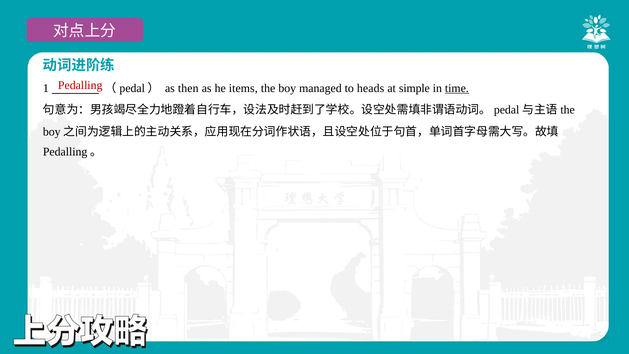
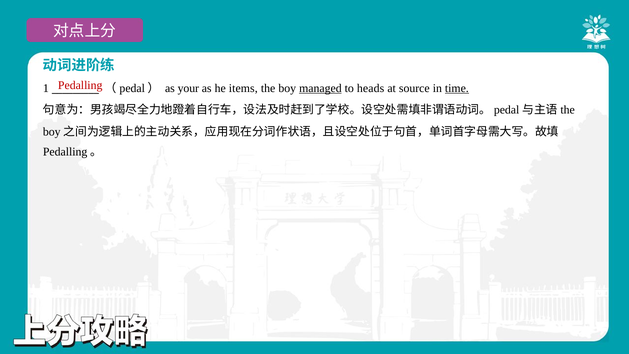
then: then -> your (188, 88)
managed underline: none -> present (320, 88)
simple: simple -> source (414, 88)
